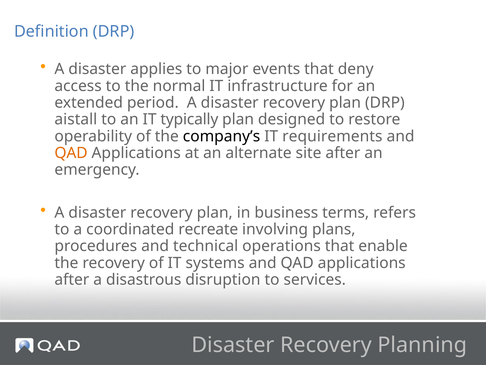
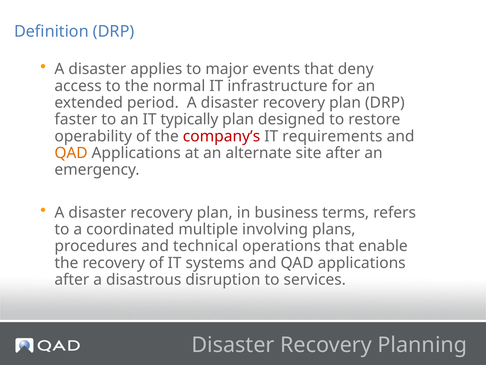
aistall: aistall -> faster (76, 119)
company’s colour: black -> red (222, 136)
recreate: recreate -> multiple (208, 229)
